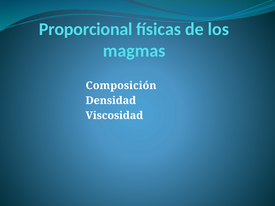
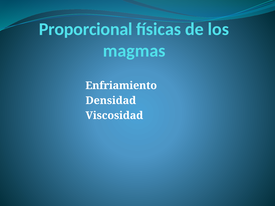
Composición: Composición -> Enfriamiento (121, 86)
